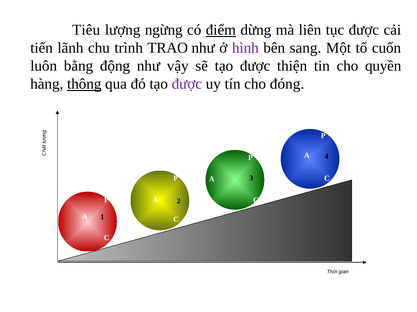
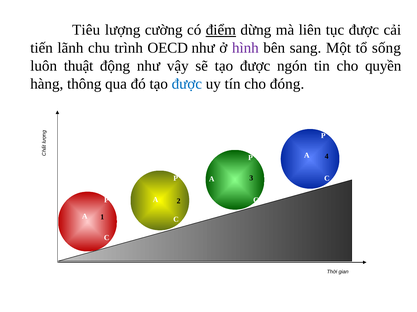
ngừng: ngừng -> cường (164, 30)
TRAO: TRAO -> OECD (168, 48)
cuốn: cuốn -> sống (386, 48)
bằng: bằng -> thuật (79, 66)
thiện: thiện -> ngón (292, 66)
thông underline: present -> none (84, 84)
được colour: purple -> blue (187, 84)
